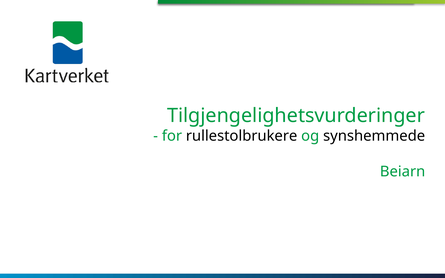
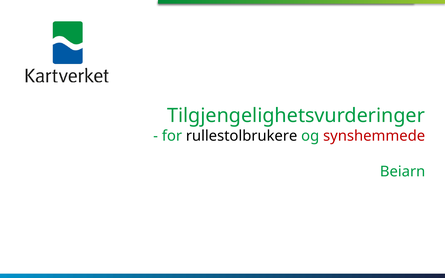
synshemmede colour: black -> red (374, 136)
